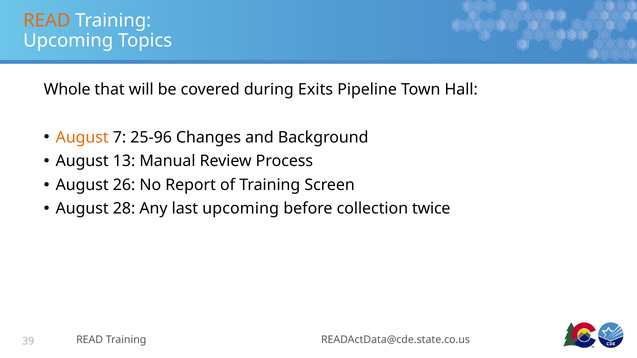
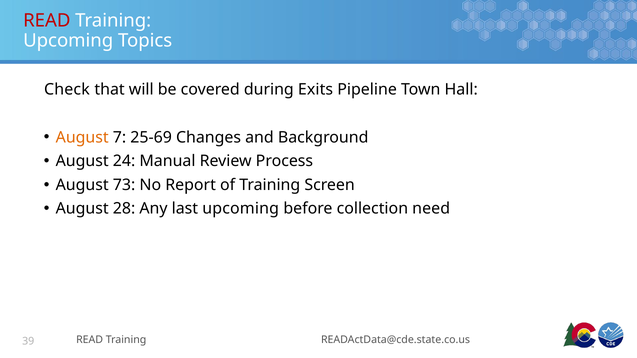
READ colour: orange -> red (47, 21)
Whole: Whole -> Check (67, 90)
25-96: 25-96 -> 25-69 (151, 137)
13: 13 -> 24 (124, 161)
26: 26 -> 73 (124, 185)
twice: twice -> need (431, 209)
